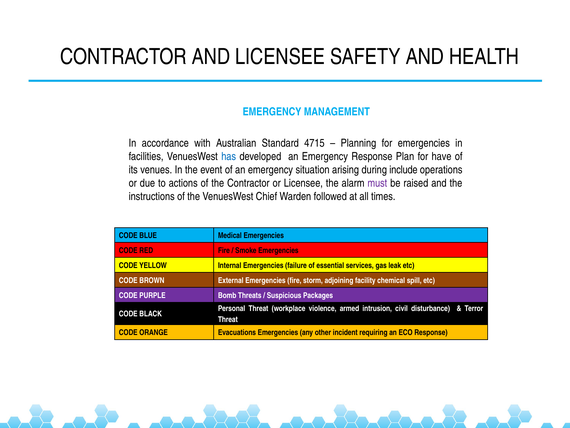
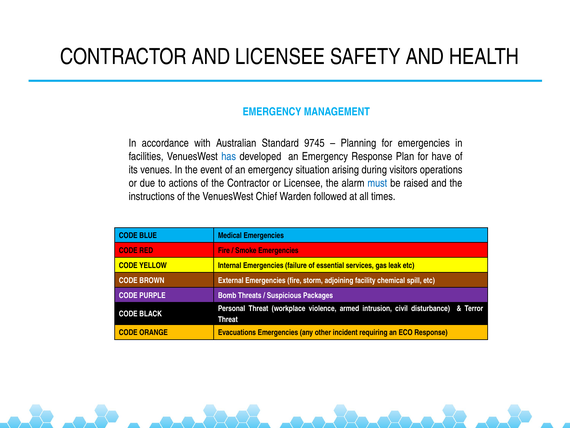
4715: 4715 -> 9745 (314, 143)
include: include -> visitors (403, 170)
must colour: purple -> blue (377, 183)
